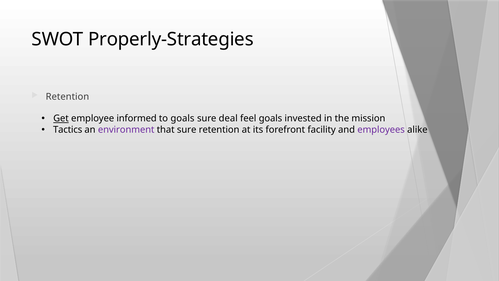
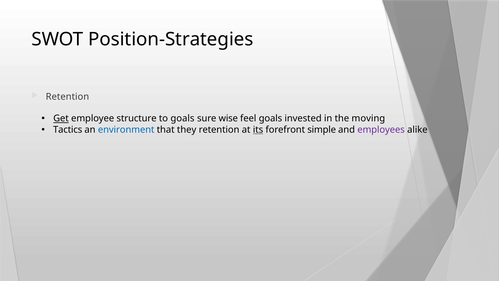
Properly-Strategies: Properly-Strategies -> Position-Strategies (171, 39)
informed: informed -> structure (137, 118)
deal: deal -> wise (228, 118)
mission: mission -> moving (368, 118)
environment colour: purple -> blue (126, 130)
that sure: sure -> they (187, 130)
its underline: none -> present (258, 130)
facility: facility -> simple (322, 130)
